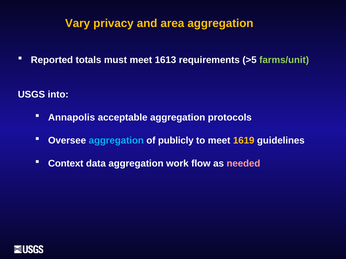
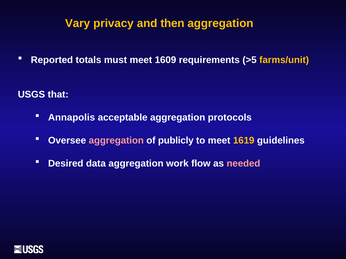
area: area -> then (172, 23)
1613: 1613 -> 1609 (165, 60)
farms/unit colour: light green -> yellow (284, 60)
into: into -> that (58, 95)
aggregation colour: light blue -> pink (116, 141)
Context: Context -> Desired (66, 164)
